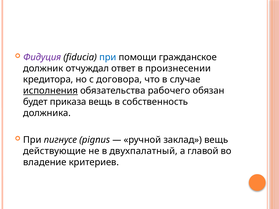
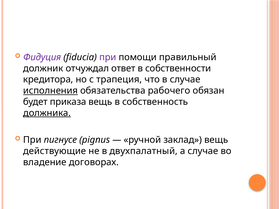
при colour: blue -> purple (108, 57)
гражданское: гражданское -> правильный (188, 57)
произнесении: произнесении -> собственности (178, 68)
договора: договора -> трапеция (119, 80)
должника underline: none -> present (47, 113)
а главой: главой -> случае (203, 151)
критериев: критериев -> договорах (94, 162)
